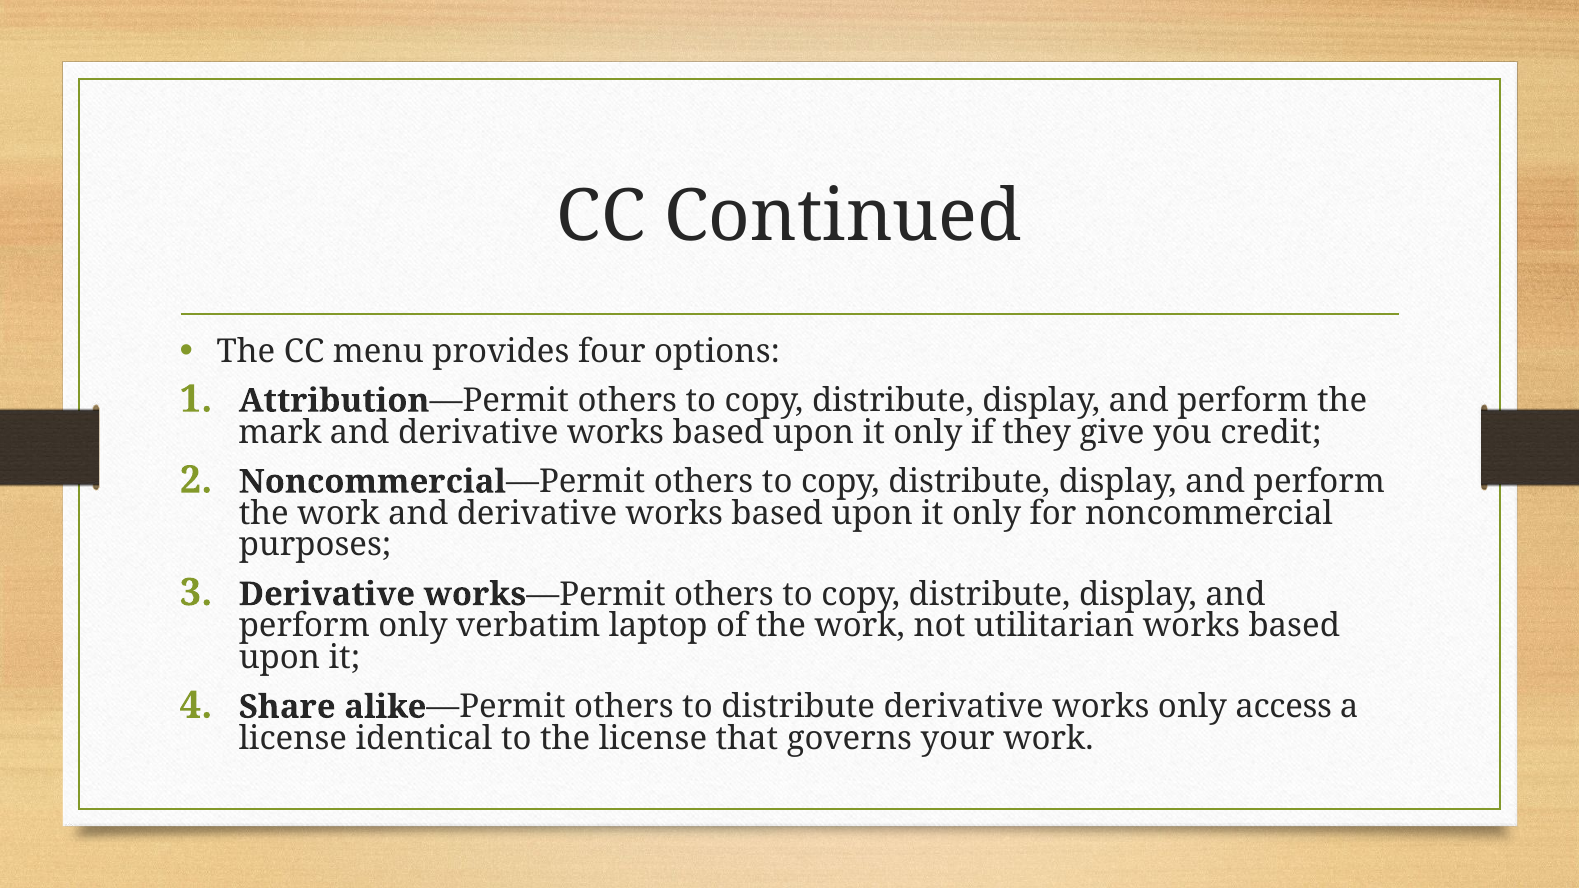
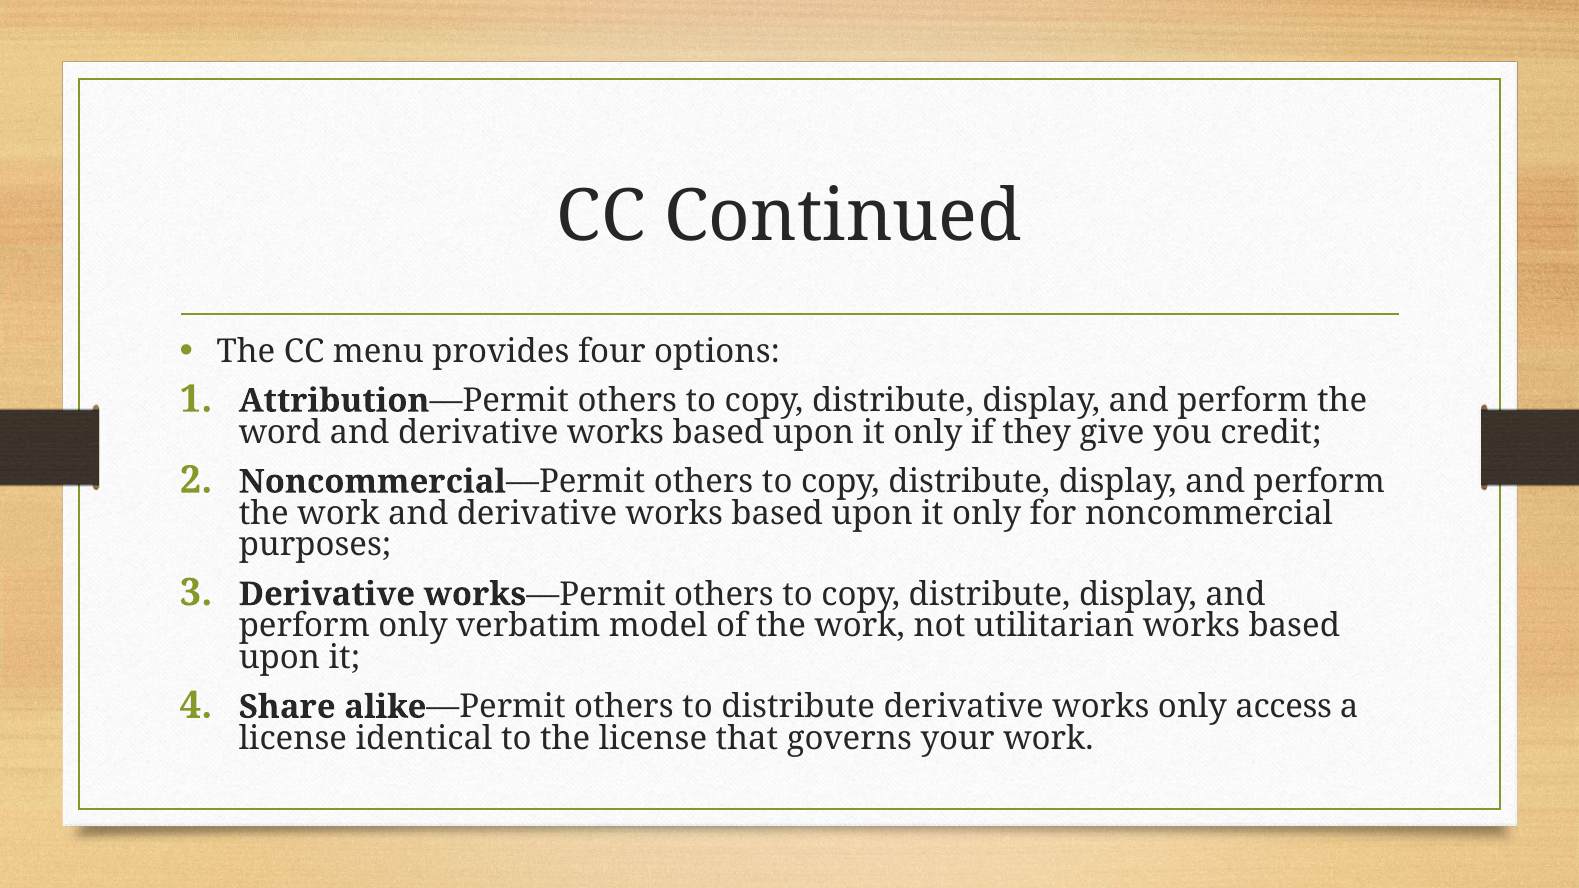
mark: mark -> word (280, 432)
laptop: laptop -> model (658, 626)
